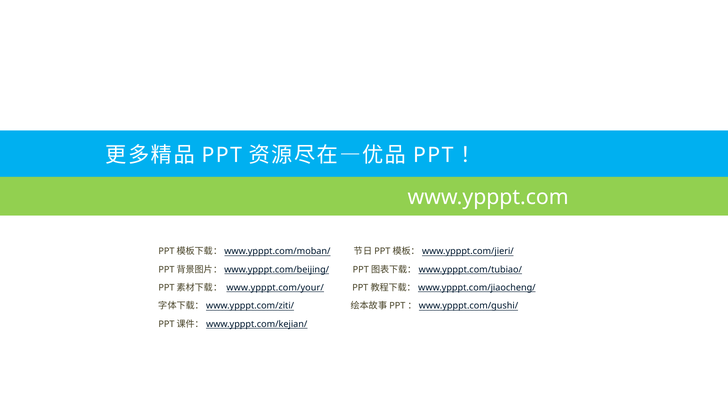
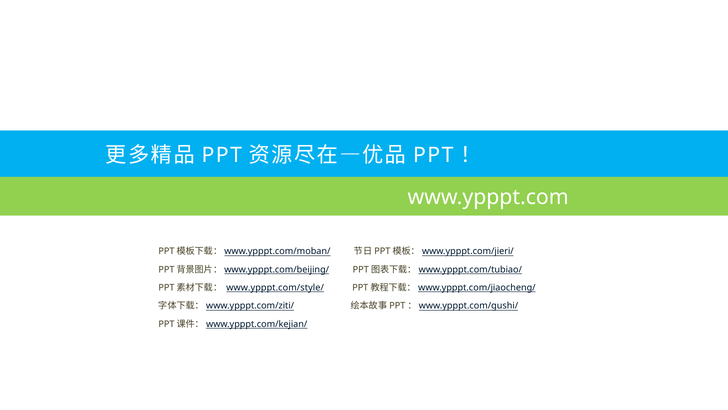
www.ypppt.com/your/: www.ypppt.com/your/ -> www.ypppt.com/style/ (275, 287)
